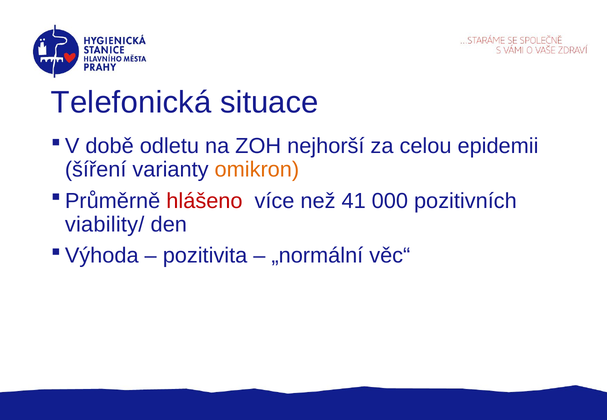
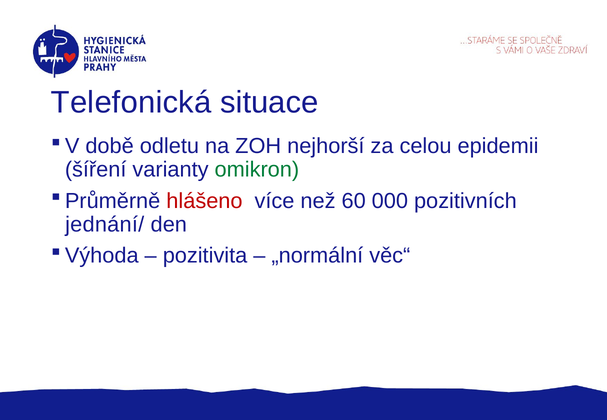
omikron colour: orange -> green (257, 170)
41: 41 -> 60 (354, 201)
viability/: viability/ -> jednání/ (105, 225)
